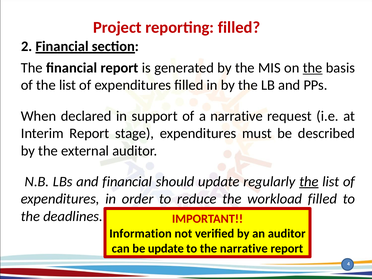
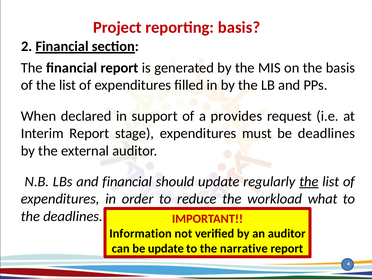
reporting filled: filled -> basis (239, 27)
the underline: present -> none (313, 68)
a narrative: narrative -> provides (236, 116)
be described: described -> deadlines (326, 133)
workload filled: filled -> what (323, 199)
